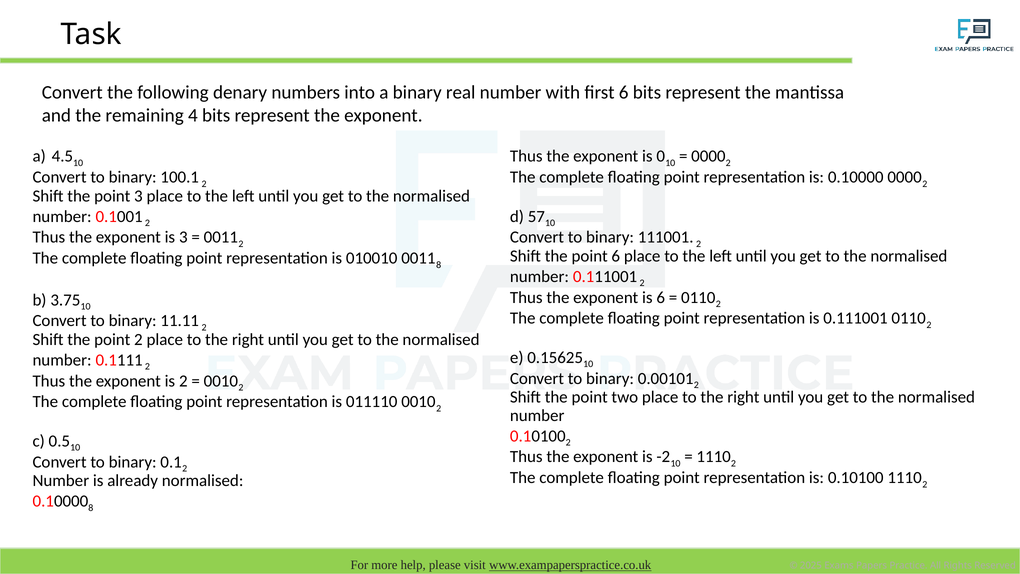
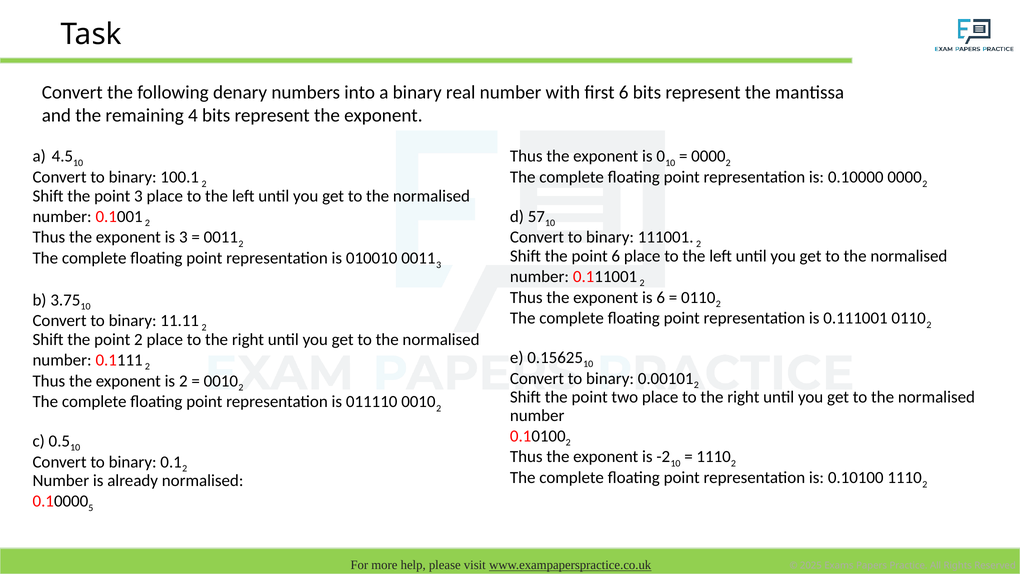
8: 8 -> 3 (439, 265)
0.10000 8: 8 -> 5 (91, 508)
